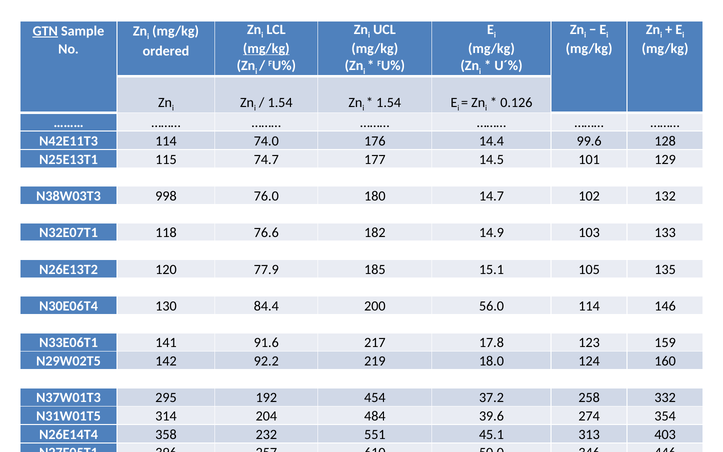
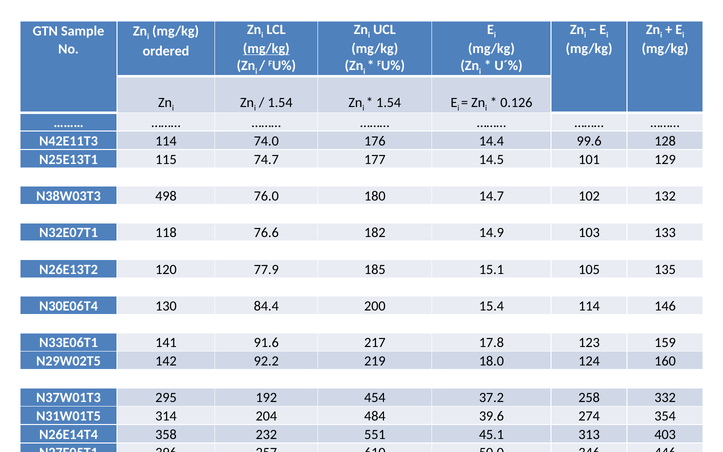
GTN underline: present -> none (45, 31)
998: 998 -> 498 (166, 196)
56.0: 56.0 -> 15.4 (491, 306)
